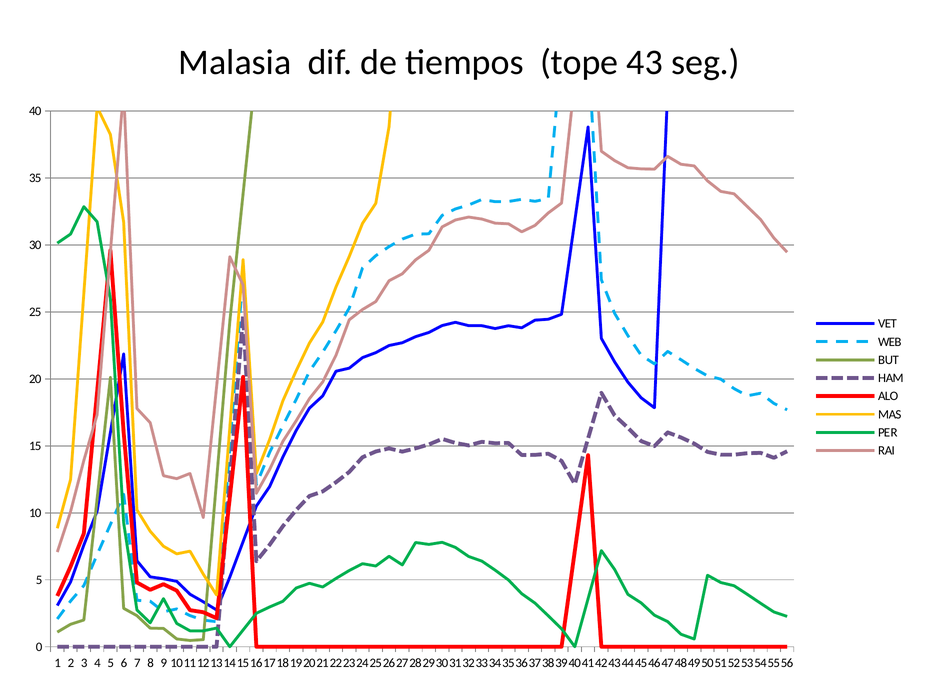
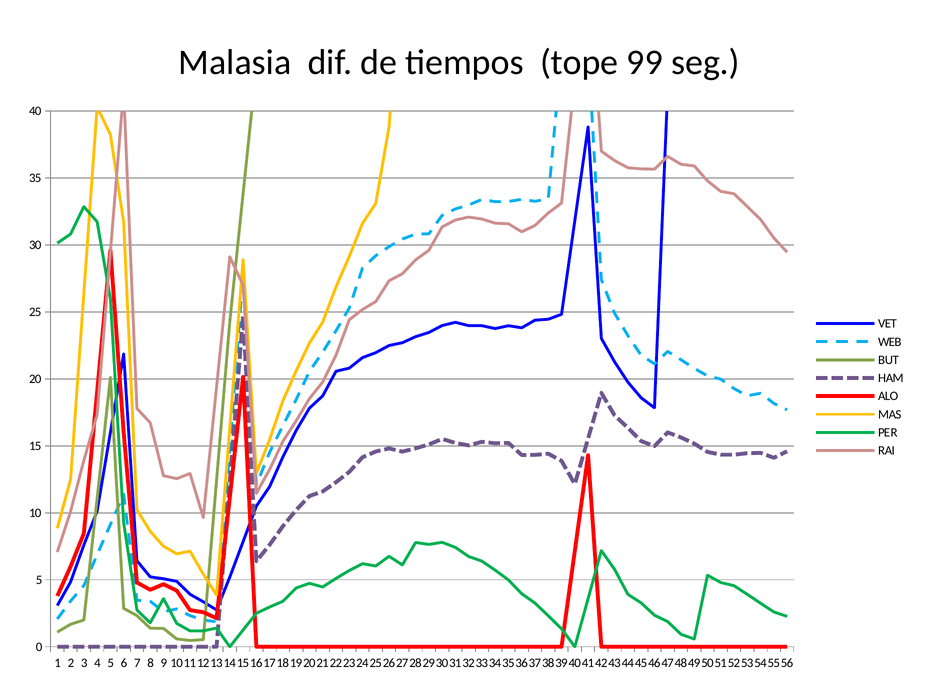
43: 43 -> 99 (645, 62)
